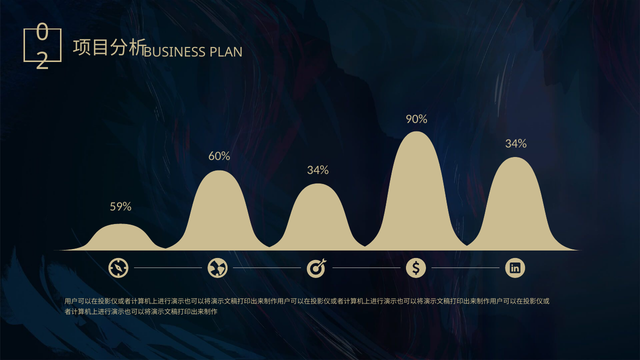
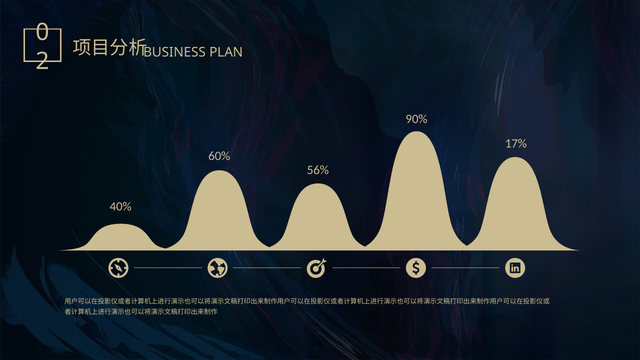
34%: 34% -> 17% (516, 144)
34%: 34% -> 56% (318, 170)
59%: 59% -> 40% (121, 207)
